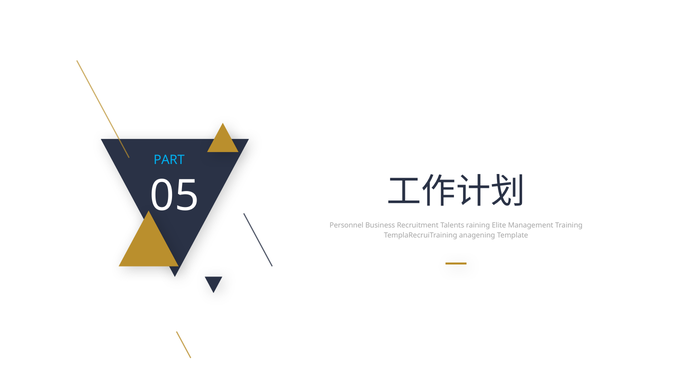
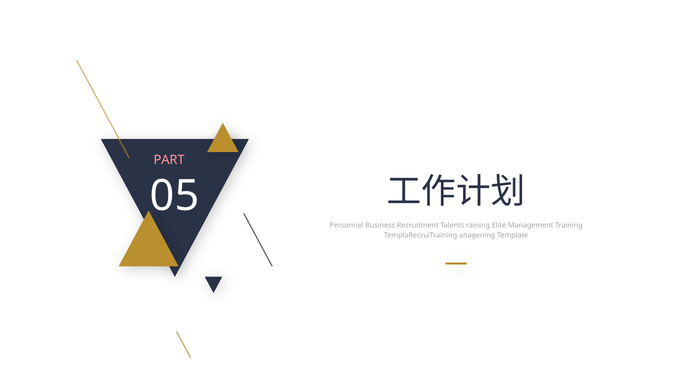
PART colour: light blue -> pink (169, 160)
